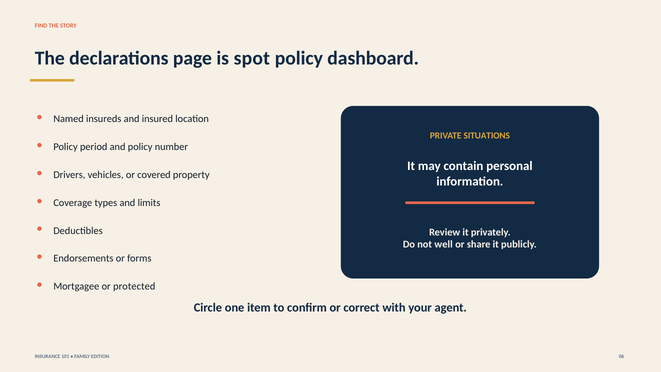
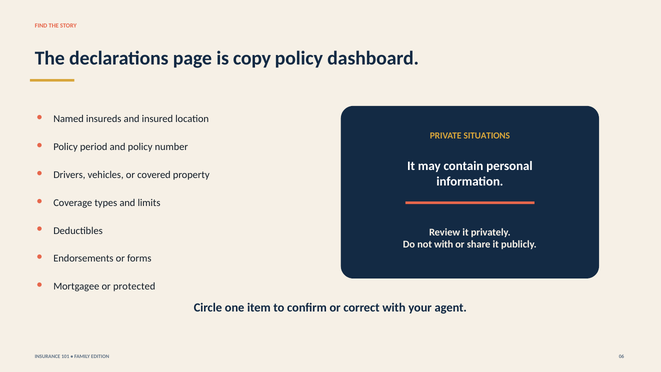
spot: spot -> copy (252, 58)
not well: well -> with (444, 244)
